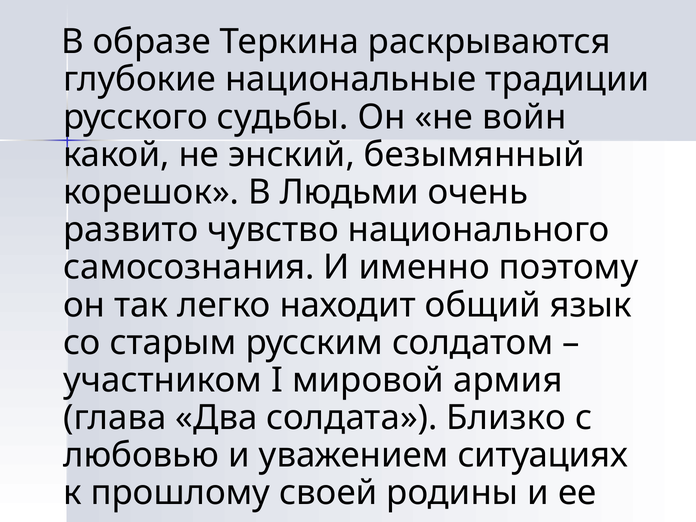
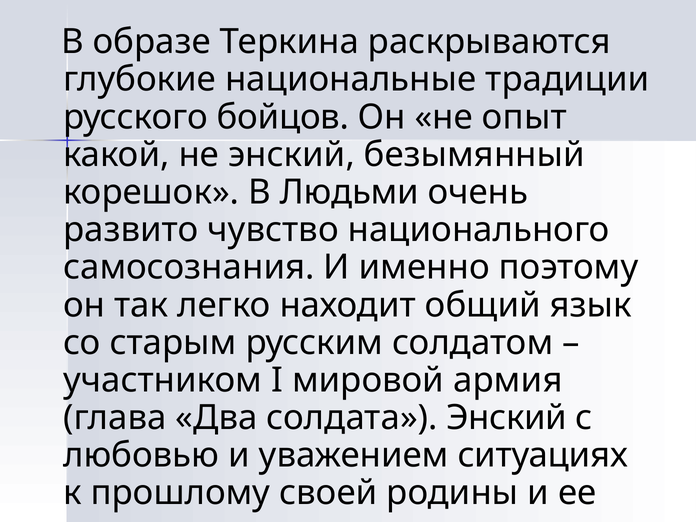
судьбы: судьбы -> бойцов (283, 117)
войн: войн -> опыт (524, 117)
солдата Близко: Близко -> Энский (507, 418)
